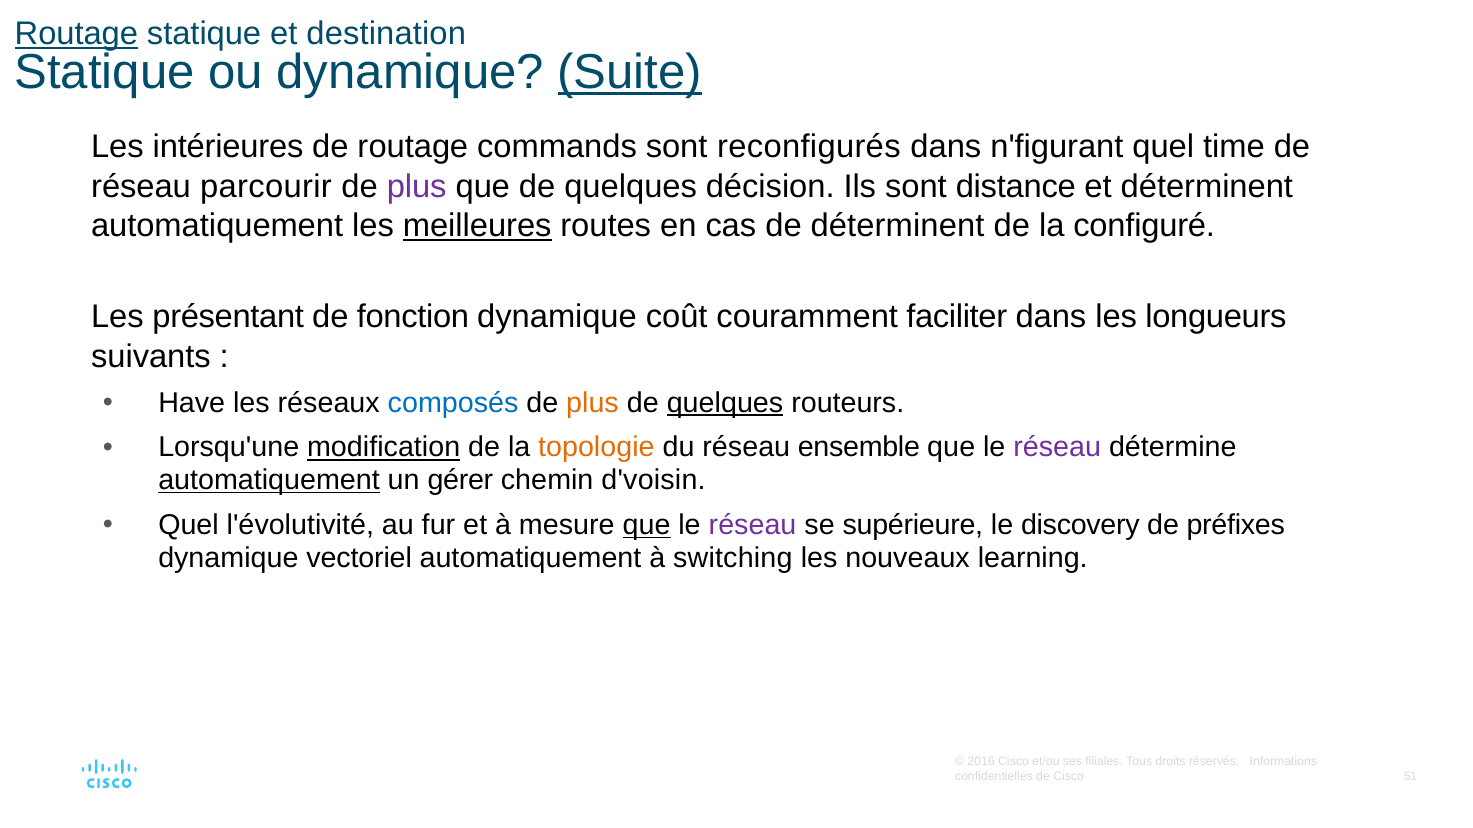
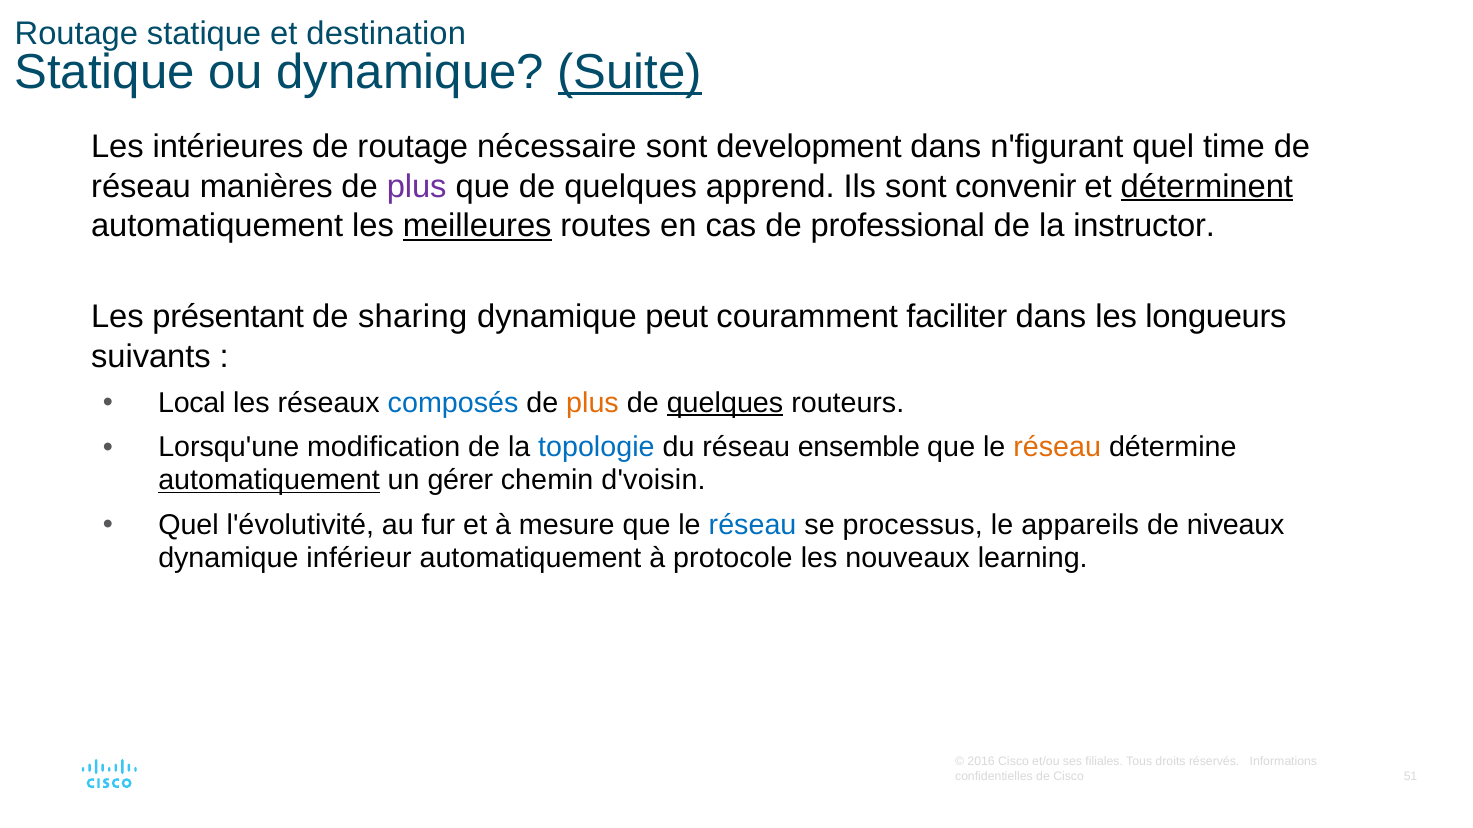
Routage underline: present -> none (76, 34)
commands: commands -> nécessaire (557, 147)
reconfigurés: reconfigurés -> development (809, 147)
parcourir: parcourir -> manières (266, 186)
décision: décision -> apprend (770, 186)
distance: distance -> convenir (1016, 186)
déterminent underline: none -> present (1207, 186)
de déterminent: déterminent -> professional (898, 226)
configuré: configuré -> instructor (1144, 226)
fonction: fonction -> sharing (413, 317)
coût: coût -> peut (677, 317)
Have: Have -> Local (192, 403)
modification underline: present -> none (384, 448)
topologie colour: orange -> blue (596, 448)
réseau colour: purple -> orange (1057, 448)
que underline: present -> none (647, 525)
réseau colour: purple -> blue (753, 525)
supérieure: supérieure -> processus (913, 525)
discovery: discovery -> appareils (1080, 525)
préfixes: préfixes -> niveaux (1236, 525)
vectoriel: vectoriel -> inférieur (359, 558)
switching: switching -> protocole (733, 558)
